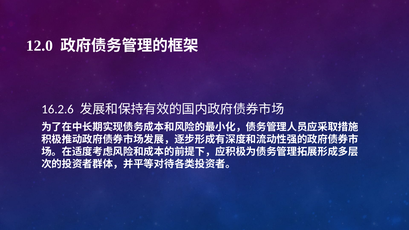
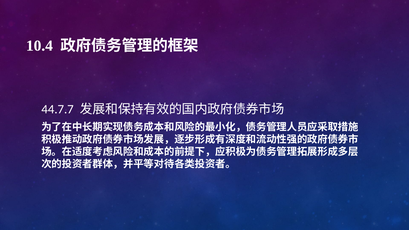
12.0: 12.0 -> 10.4 (39, 46)
16.2.6: 16.2.6 -> 44.7.7 (58, 109)
